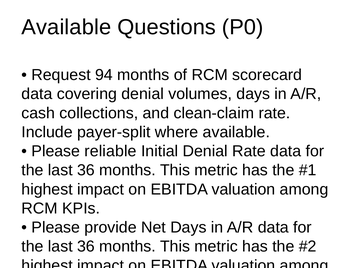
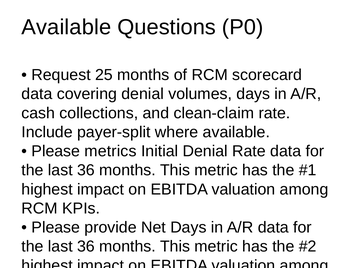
94: 94 -> 25 (104, 75)
reliable: reliable -> metrics (110, 151)
